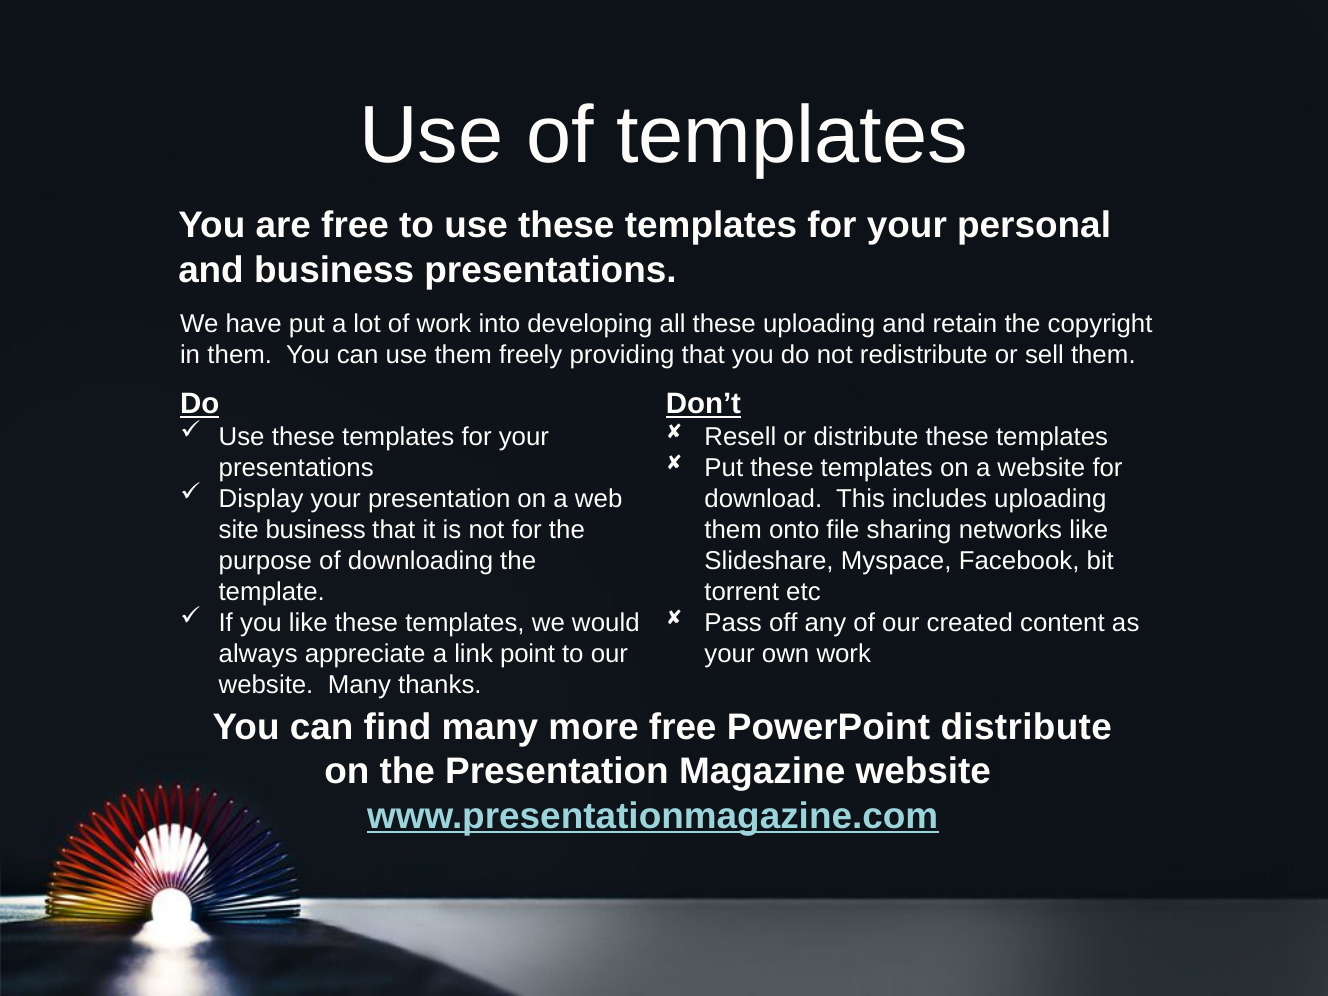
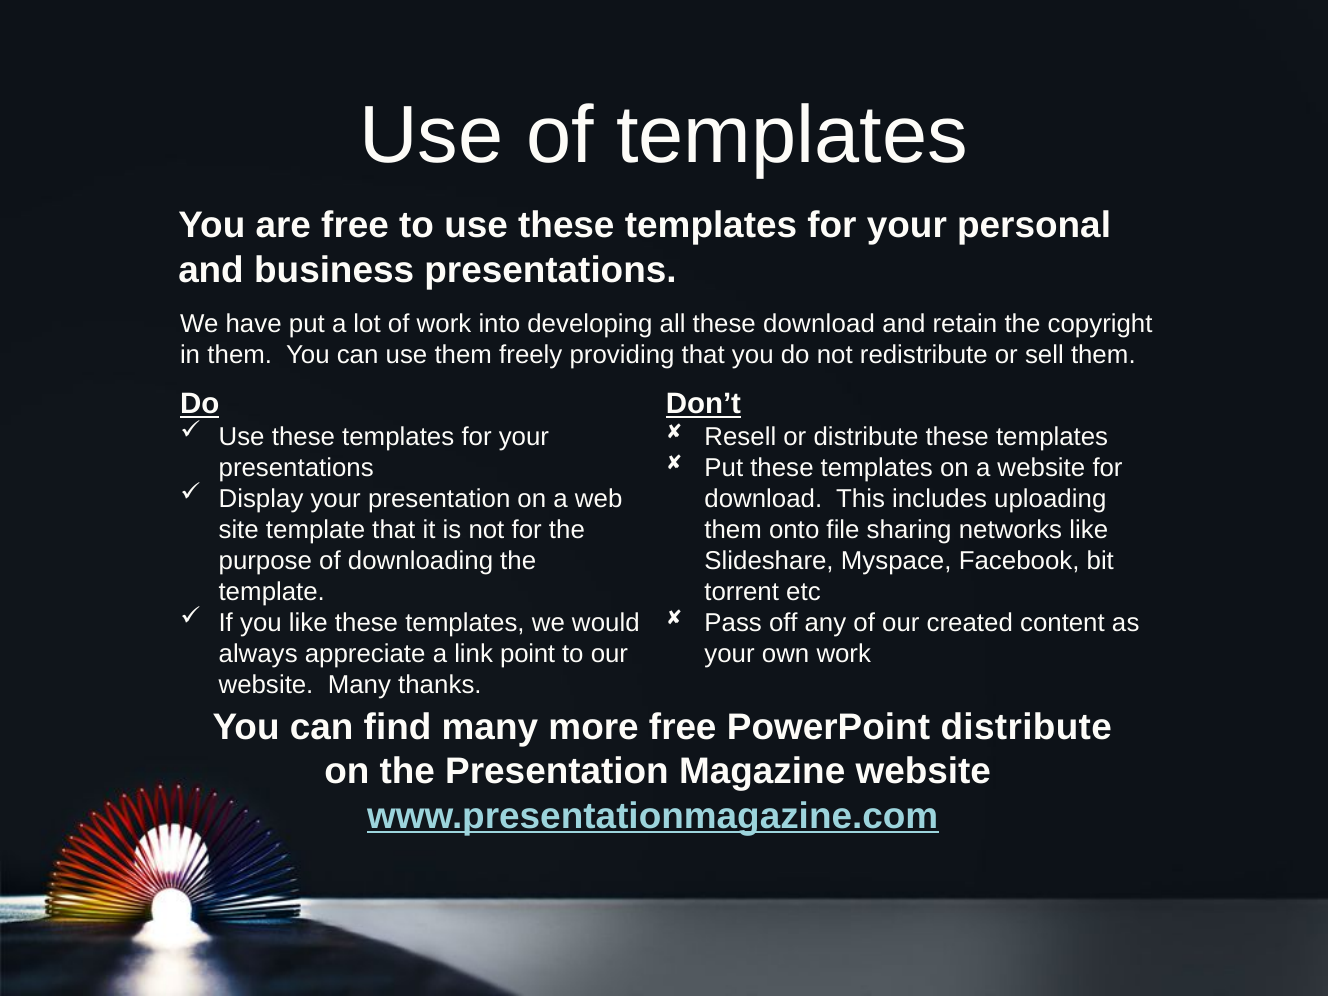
these uploading: uploading -> download (819, 324)
site business: business -> template (316, 530)
